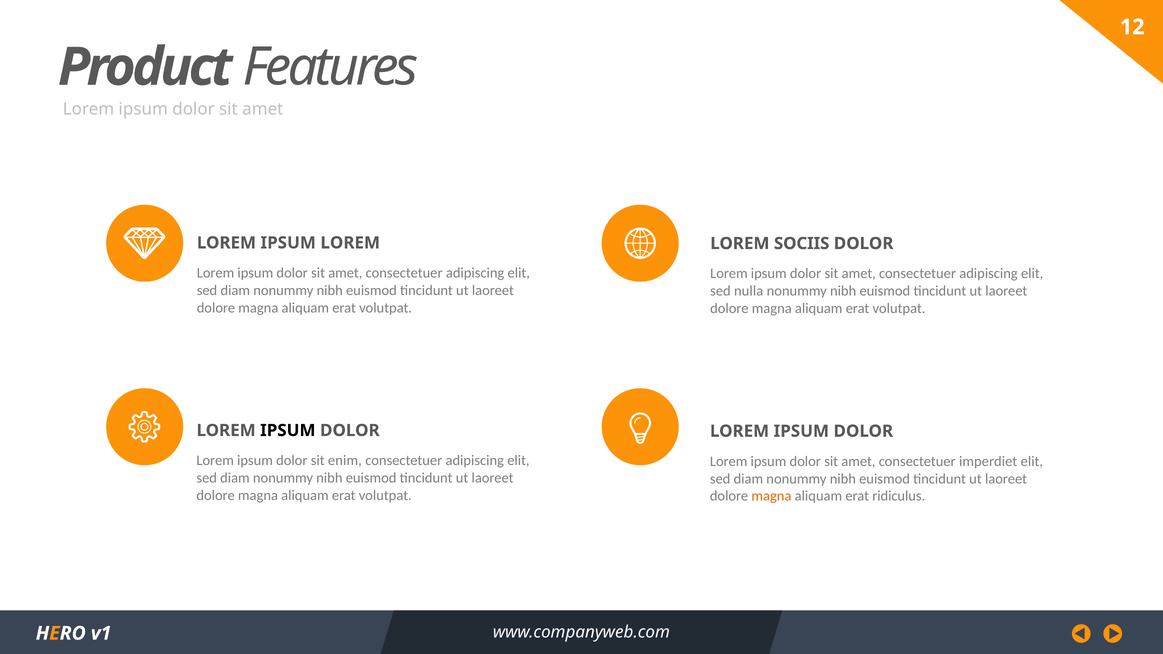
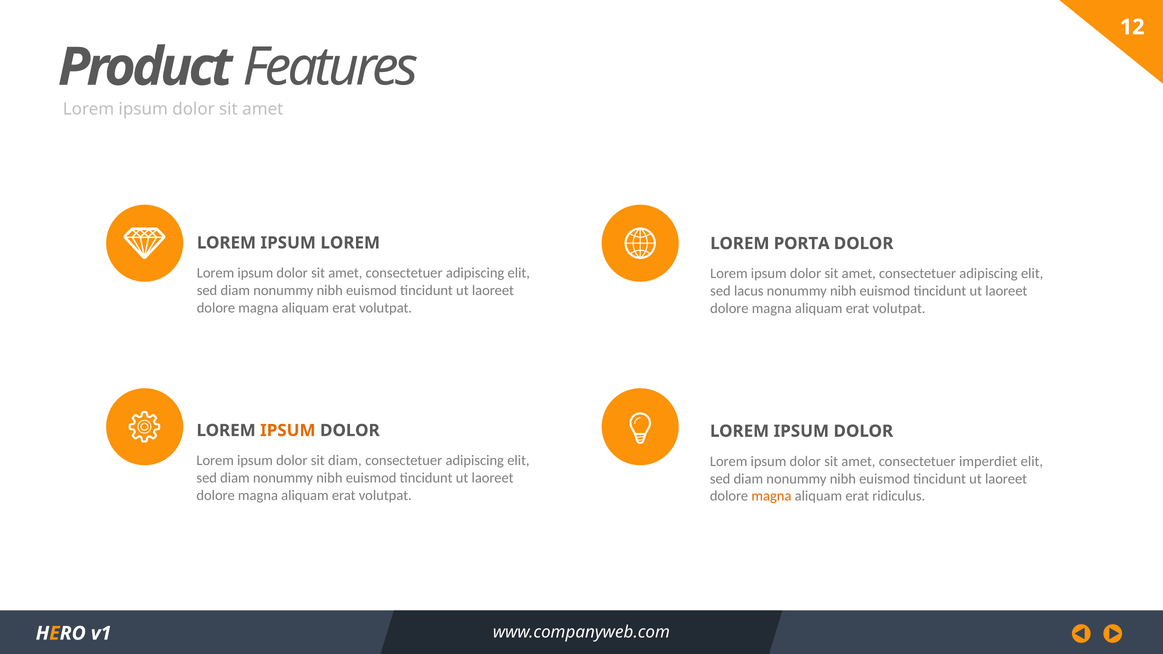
SOCIIS: SOCIIS -> PORTA (802, 244)
nulla: nulla -> lacus (749, 291)
IPSUM colour: black -> orange (288, 431)
sit enim: enim -> diam (345, 461)
